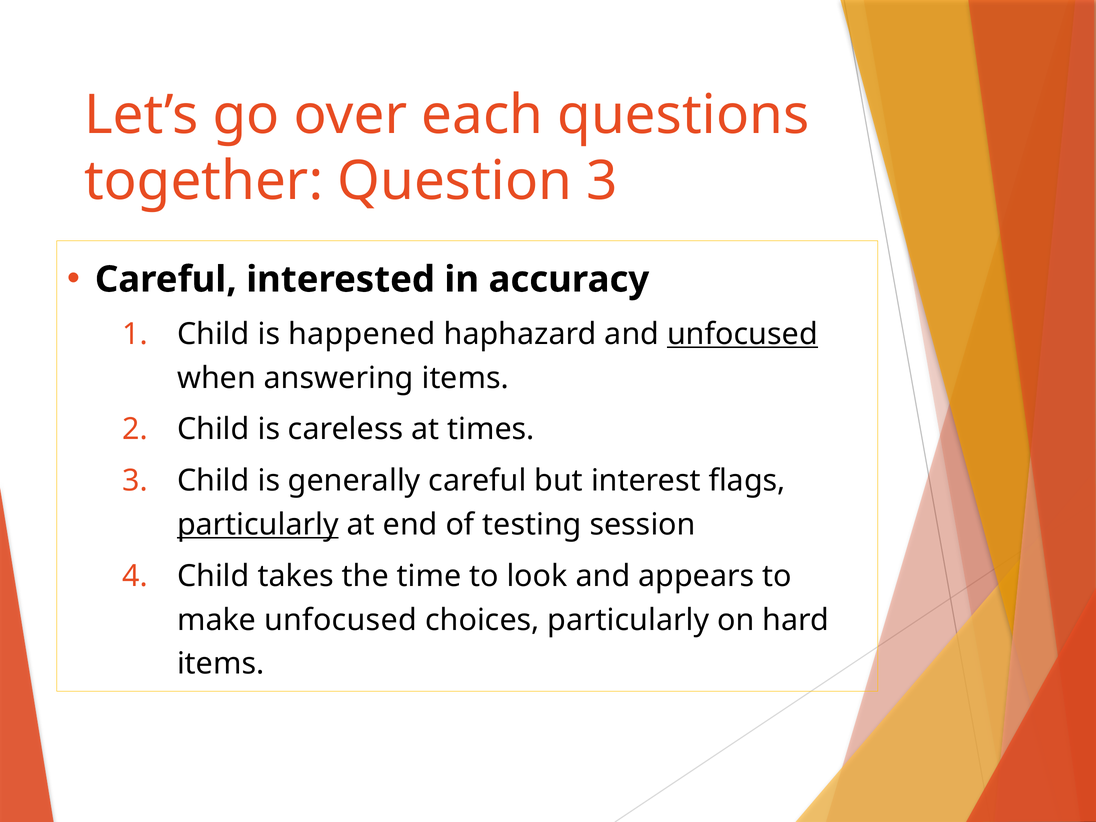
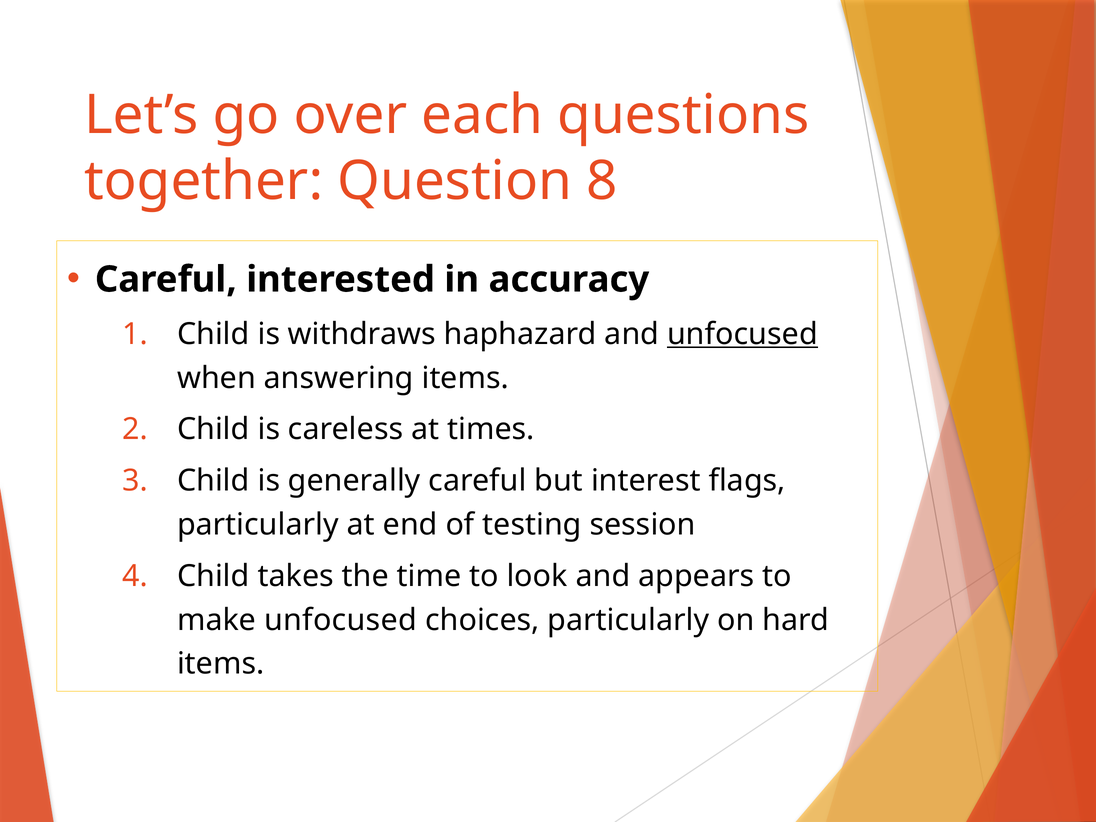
Question 3: 3 -> 8 (602, 181)
happened: happened -> withdraws (362, 334)
particularly underline: present -> none (258, 525)
